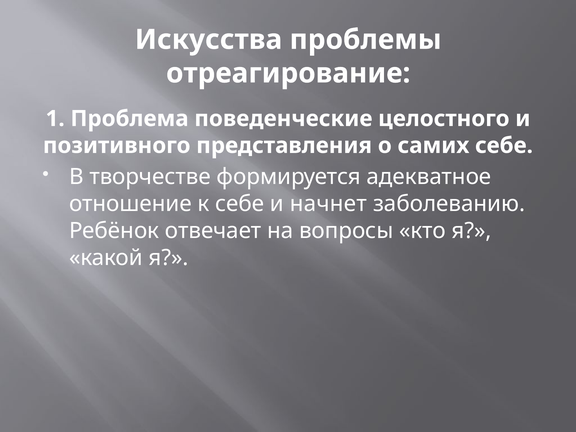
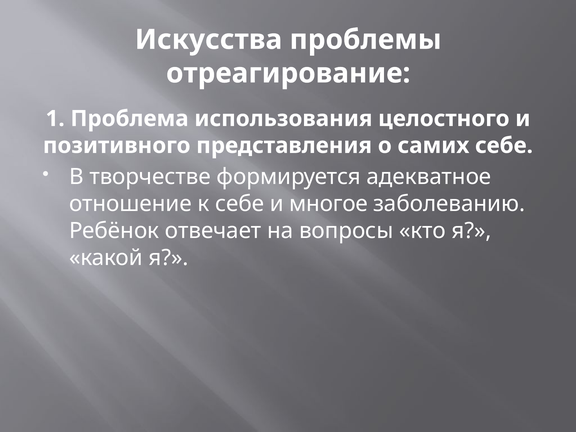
поведенческие: поведенческие -> использования (283, 119)
начнет: начнет -> многое (329, 204)
